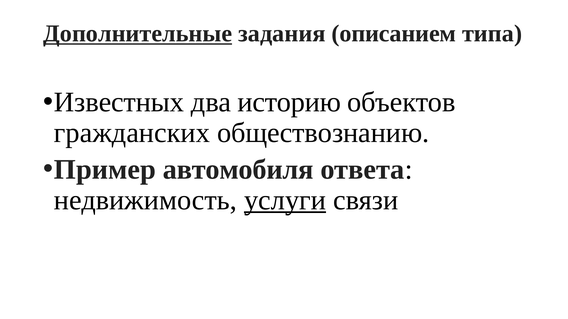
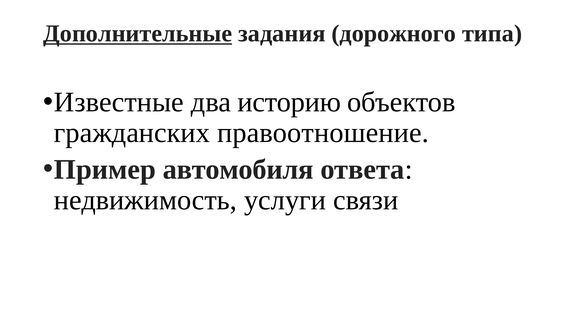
описанием: описанием -> дорожного (394, 34)
Известных: Известных -> Известные (119, 102)
обществознанию: обществознанию -> правоотношение (323, 133)
услуги underline: present -> none (285, 200)
